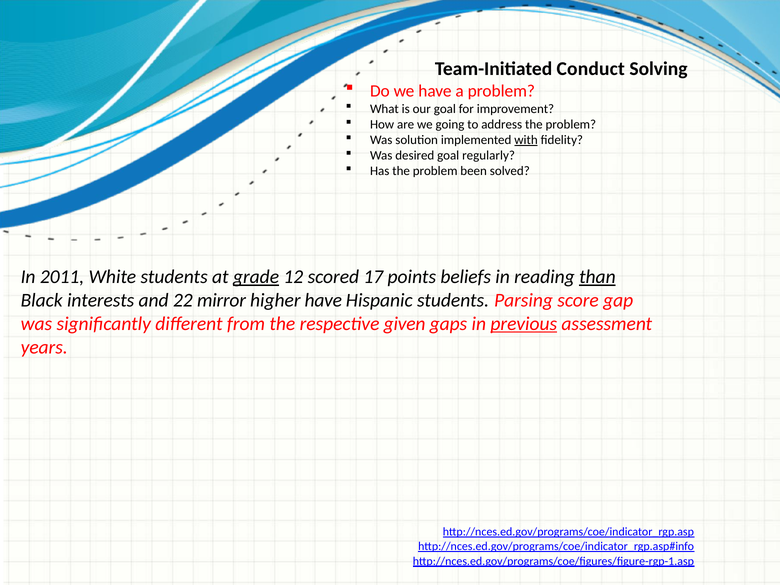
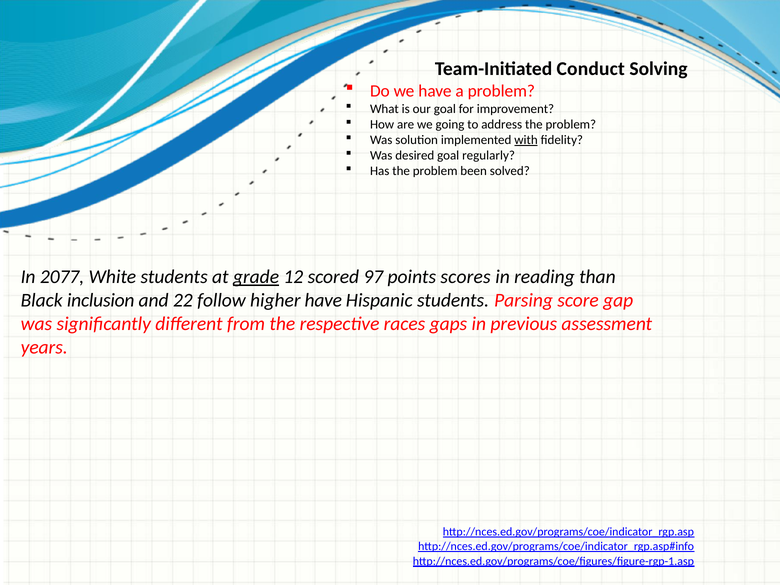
2011: 2011 -> 2077 (62, 277)
17: 17 -> 97 (373, 277)
beliefs: beliefs -> scores (466, 277)
than underline: present -> none (597, 277)
interests: interests -> inclusion (101, 300)
mirror: mirror -> follow (221, 300)
given: given -> races (405, 324)
previous underline: present -> none (524, 324)
